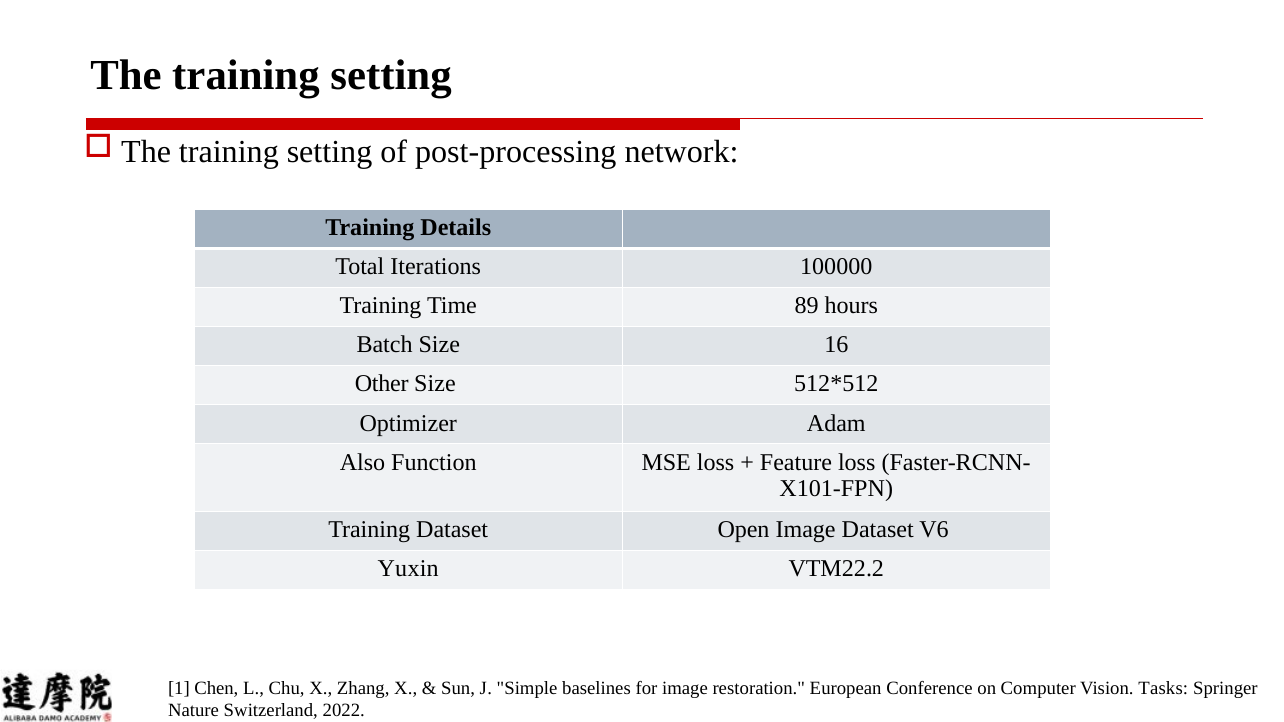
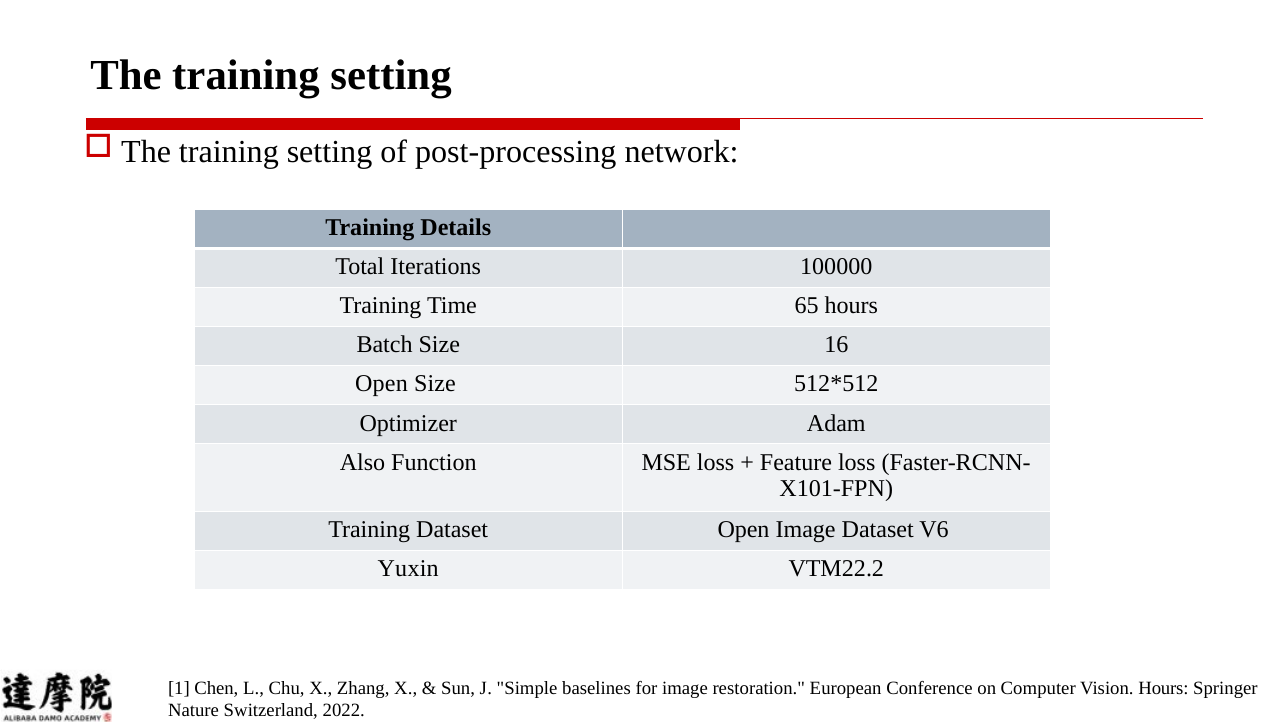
89: 89 -> 65 (807, 306)
Other: Other -> Open (381, 384)
Vision Tasks: Tasks -> Hours (1163, 688)
